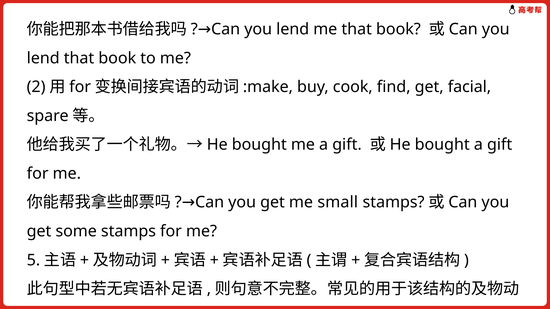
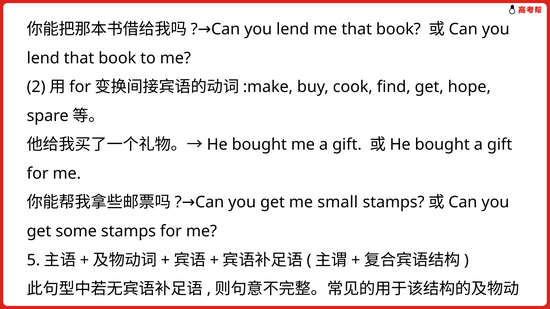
facial: facial -> hope (469, 87)
